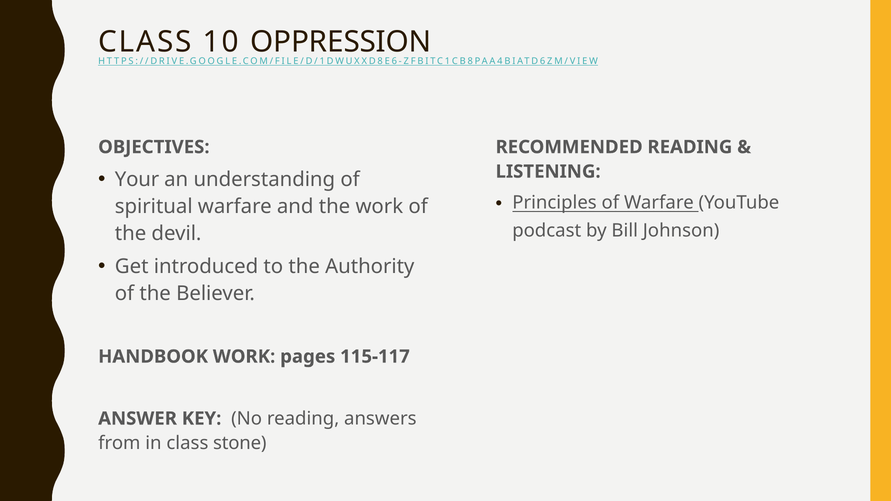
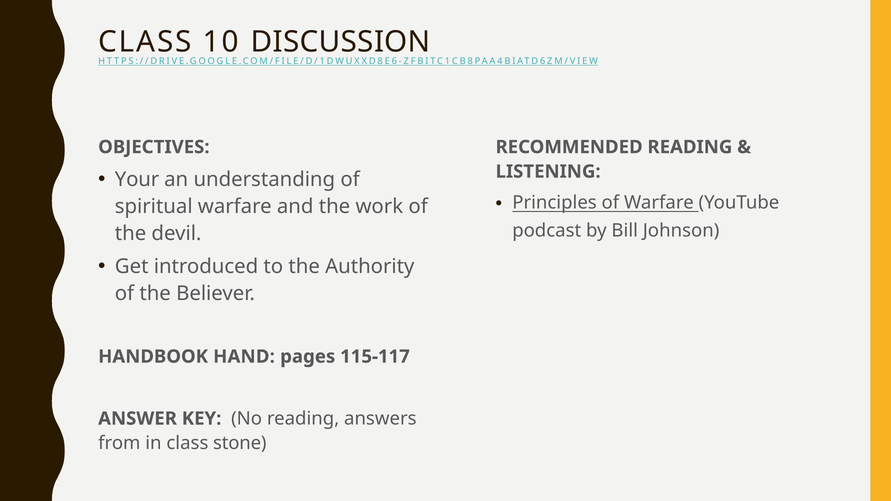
OPPRESSION: OPPRESSION -> DISCUSSION (341, 42)
HANDBOOK WORK: WORK -> HAND (244, 357)
